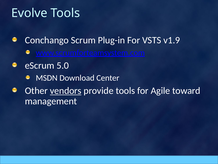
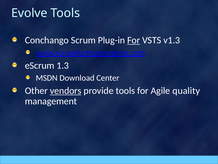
For underline: none -> present (134, 40)
v1.9: v1.9 -> v1.3 (172, 40)
5.0: 5.0 -> 1.3 (63, 65)
toward: toward -> quality (186, 90)
